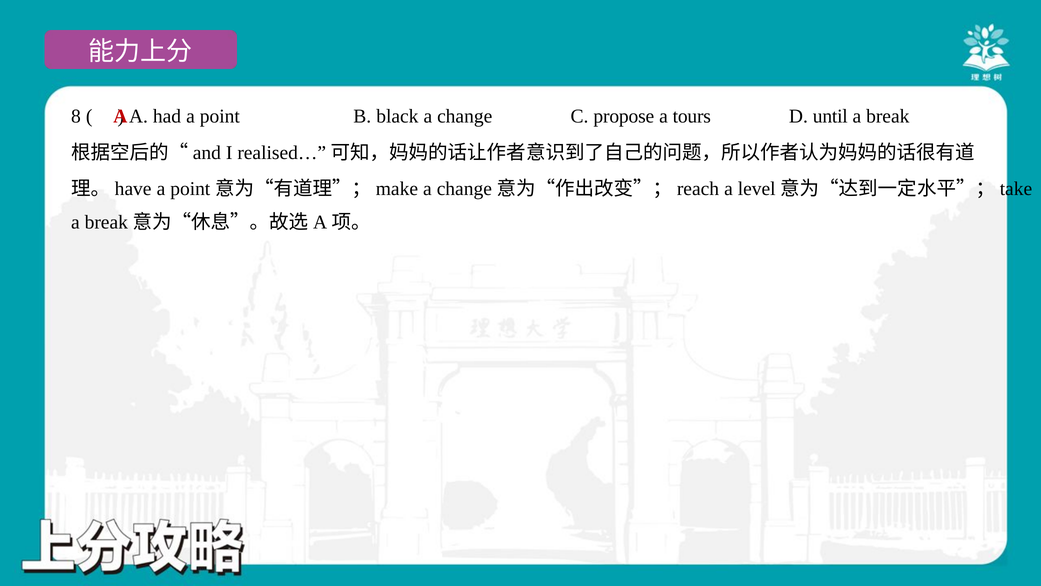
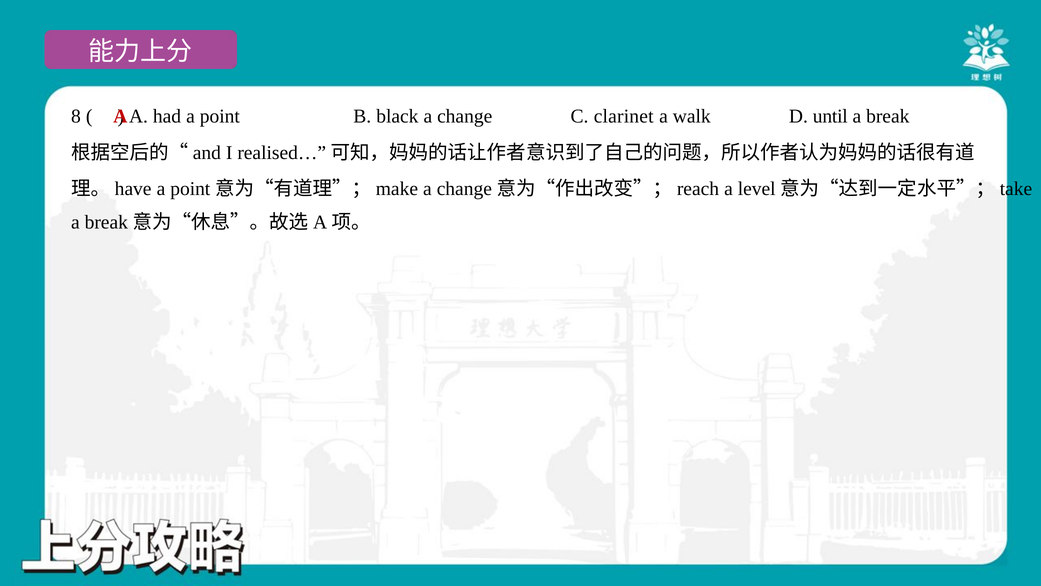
propose: propose -> clarinet (624, 116)
tours: tours -> walk (692, 116)
